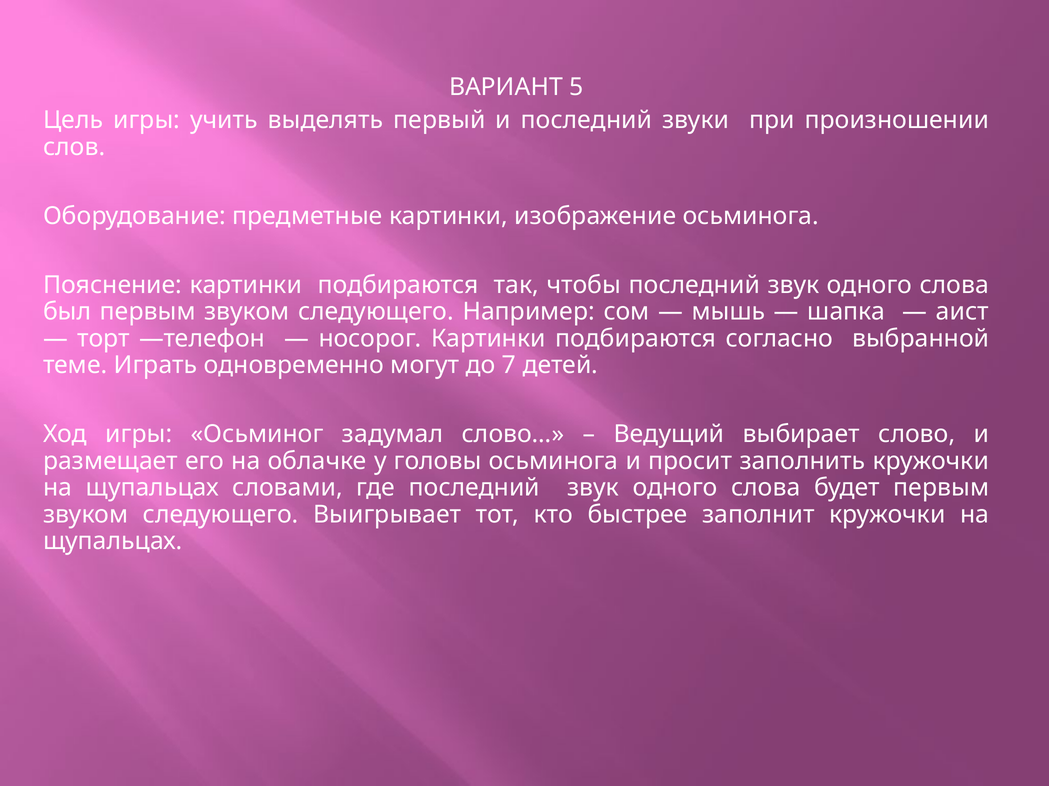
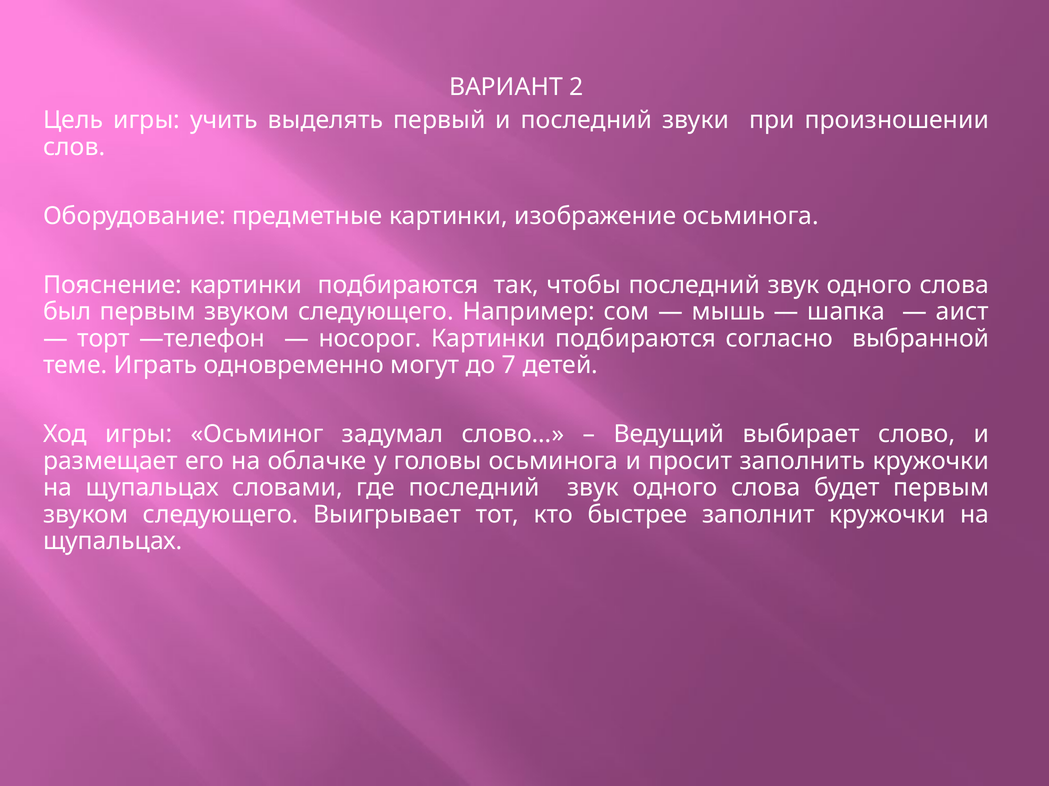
5: 5 -> 2 (576, 87)
